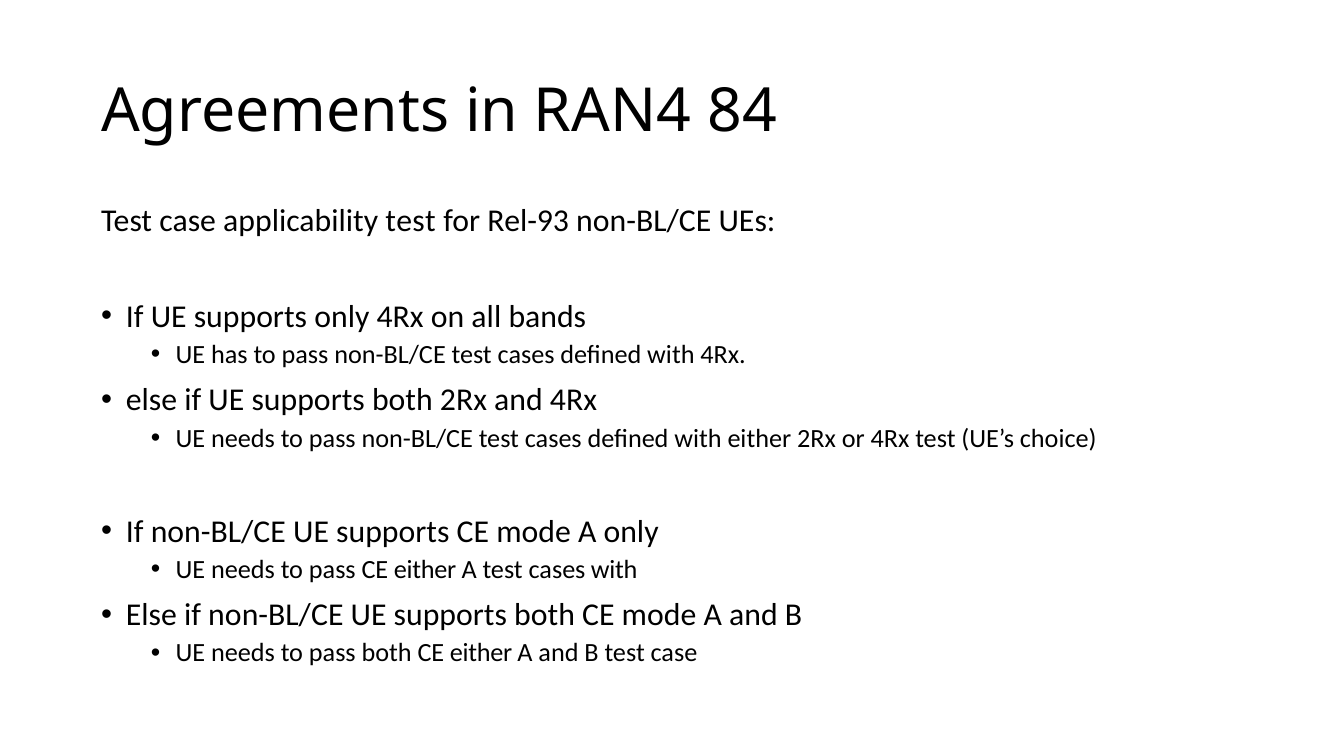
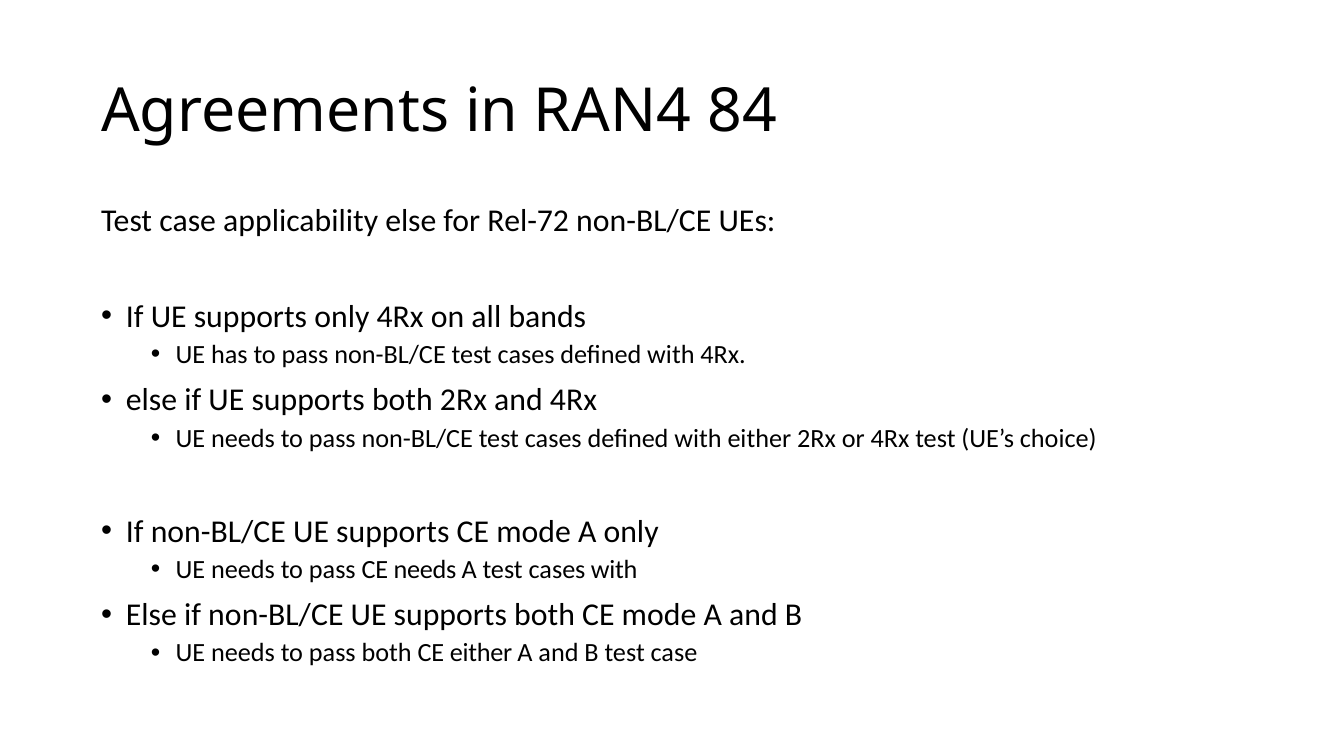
applicability test: test -> else (411, 220)
Rel-93: Rel-93 -> Rel-72 (528, 220)
pass CE either: either -> needs (425, 570)
